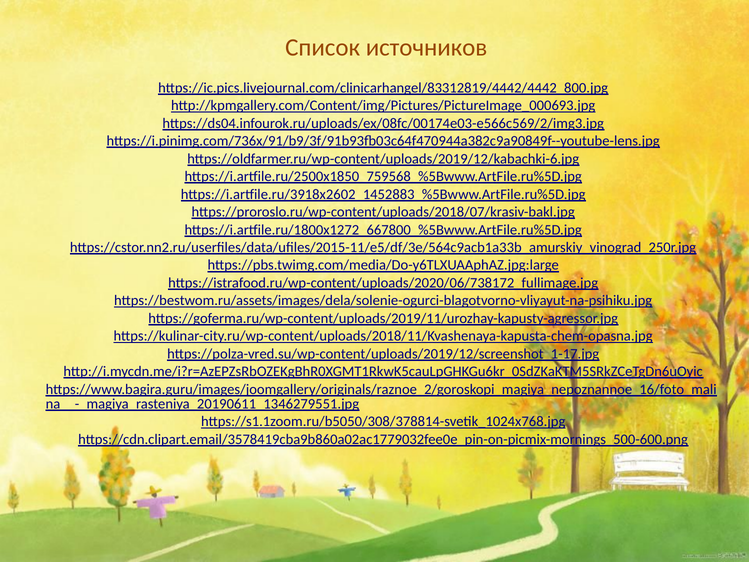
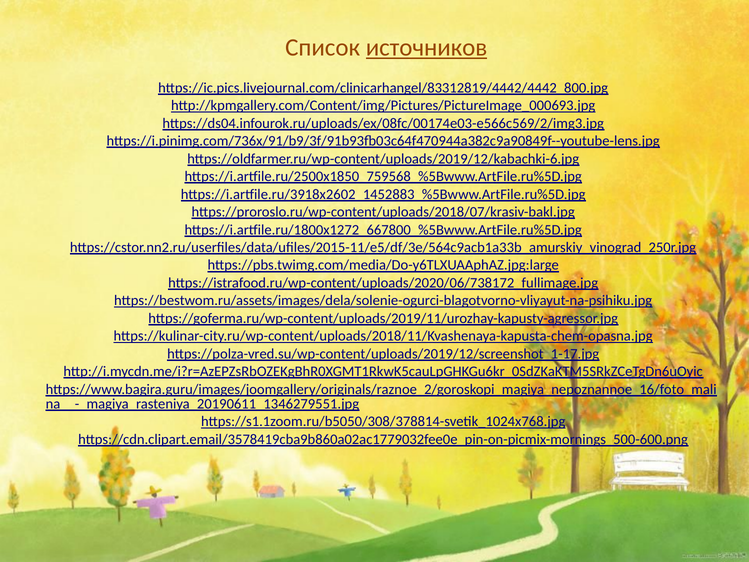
источников underline: none -> present (427, 48)
